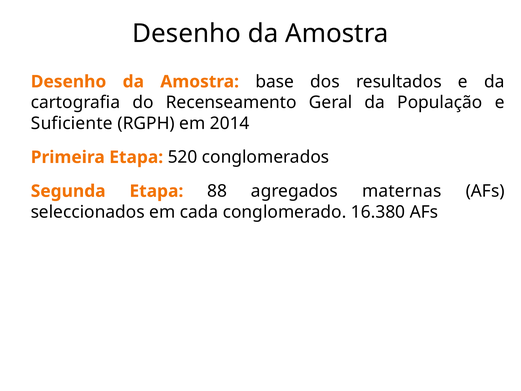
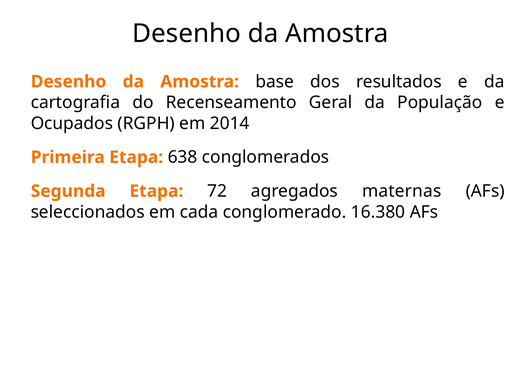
Suficiente: Suficiente -> Ocupados (72, 123)
520: 520 -> 638 (183, 157)
88: 88 -> 72 (217, 191)
